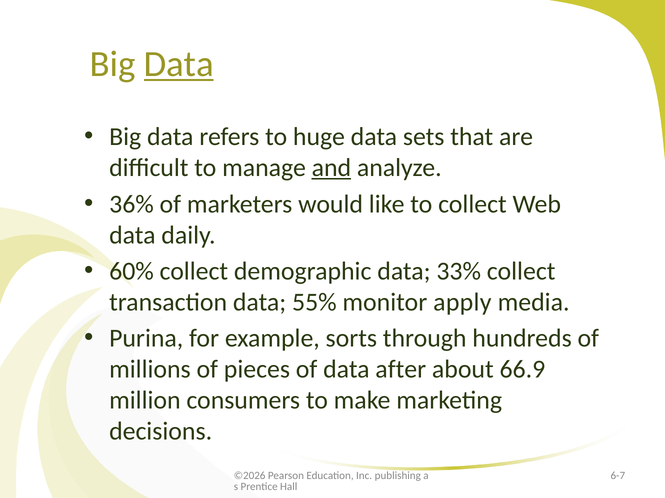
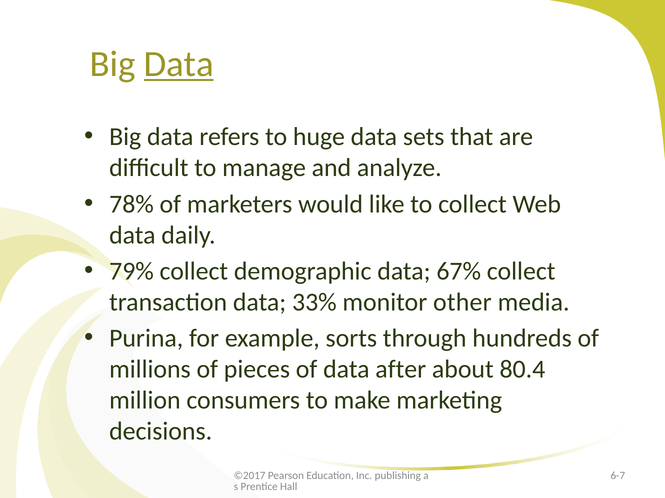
and underline: present -> none (331, 168)
36%: 36% -> 78% (131, 204)
60%: 60% -> 79% (131, 272)
33%: 33% -> 67% (459, 272)
55%: 55% -> 33% (314, 303)
apply: apply -> other (462, 303)
66.9: 66.9 -> 80.4 (522, 370)
©2026: ©2026 -> ©2017 (250, 476)
